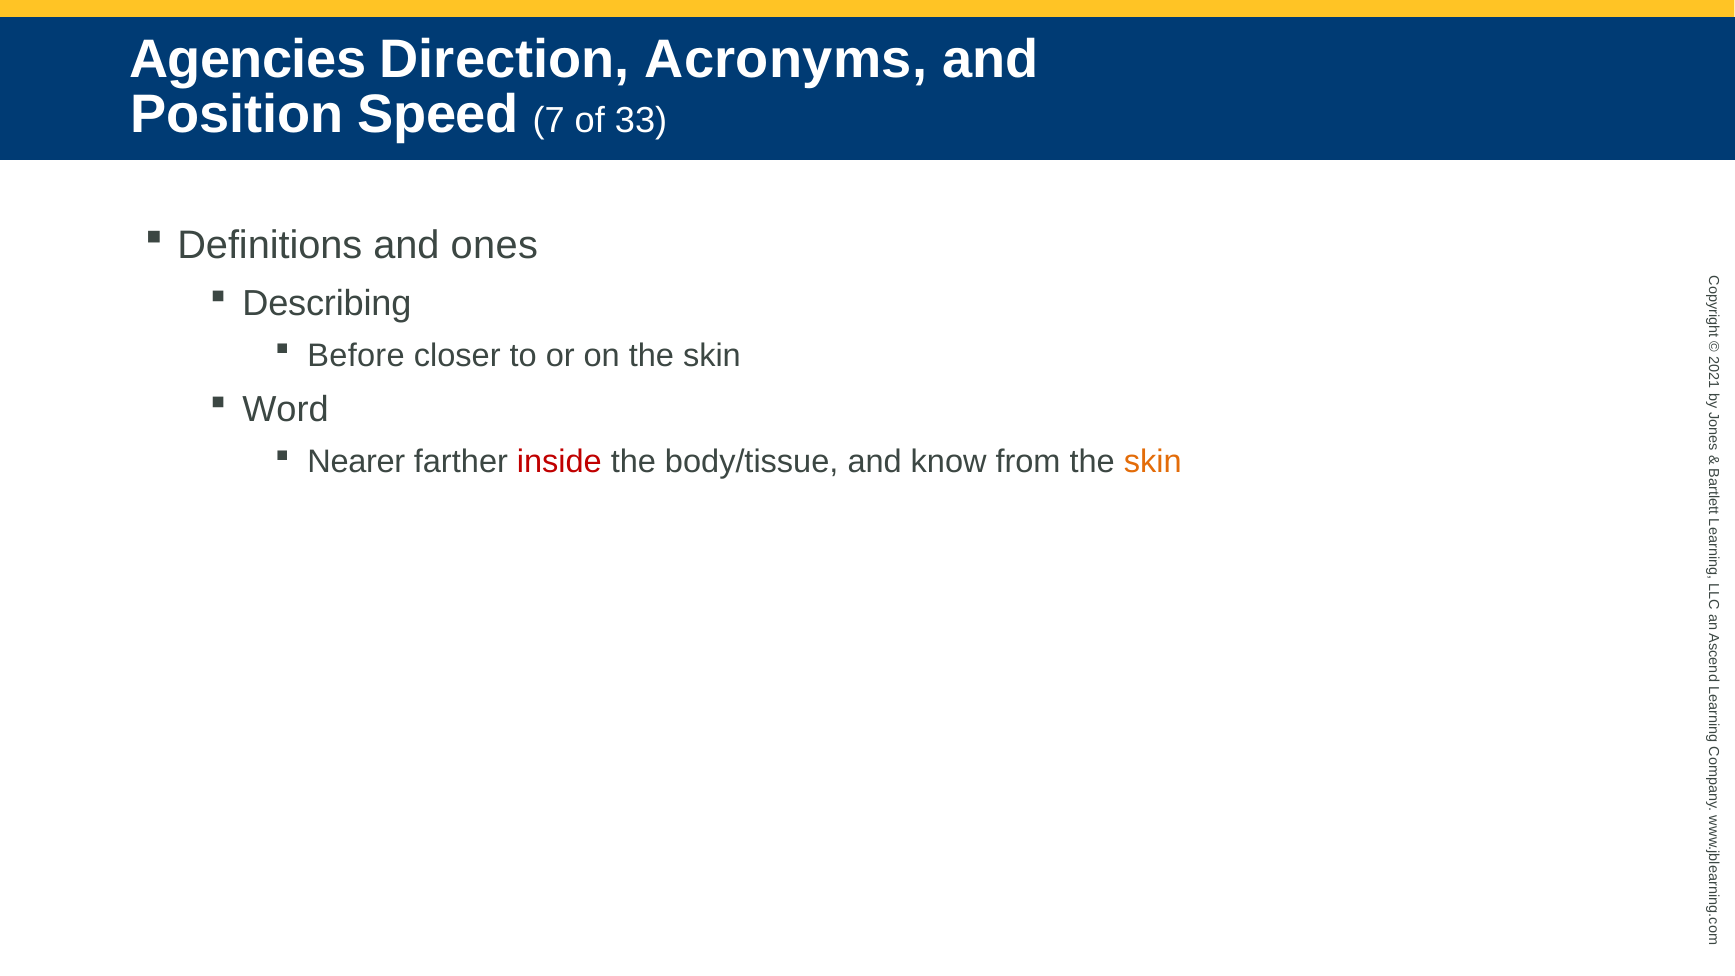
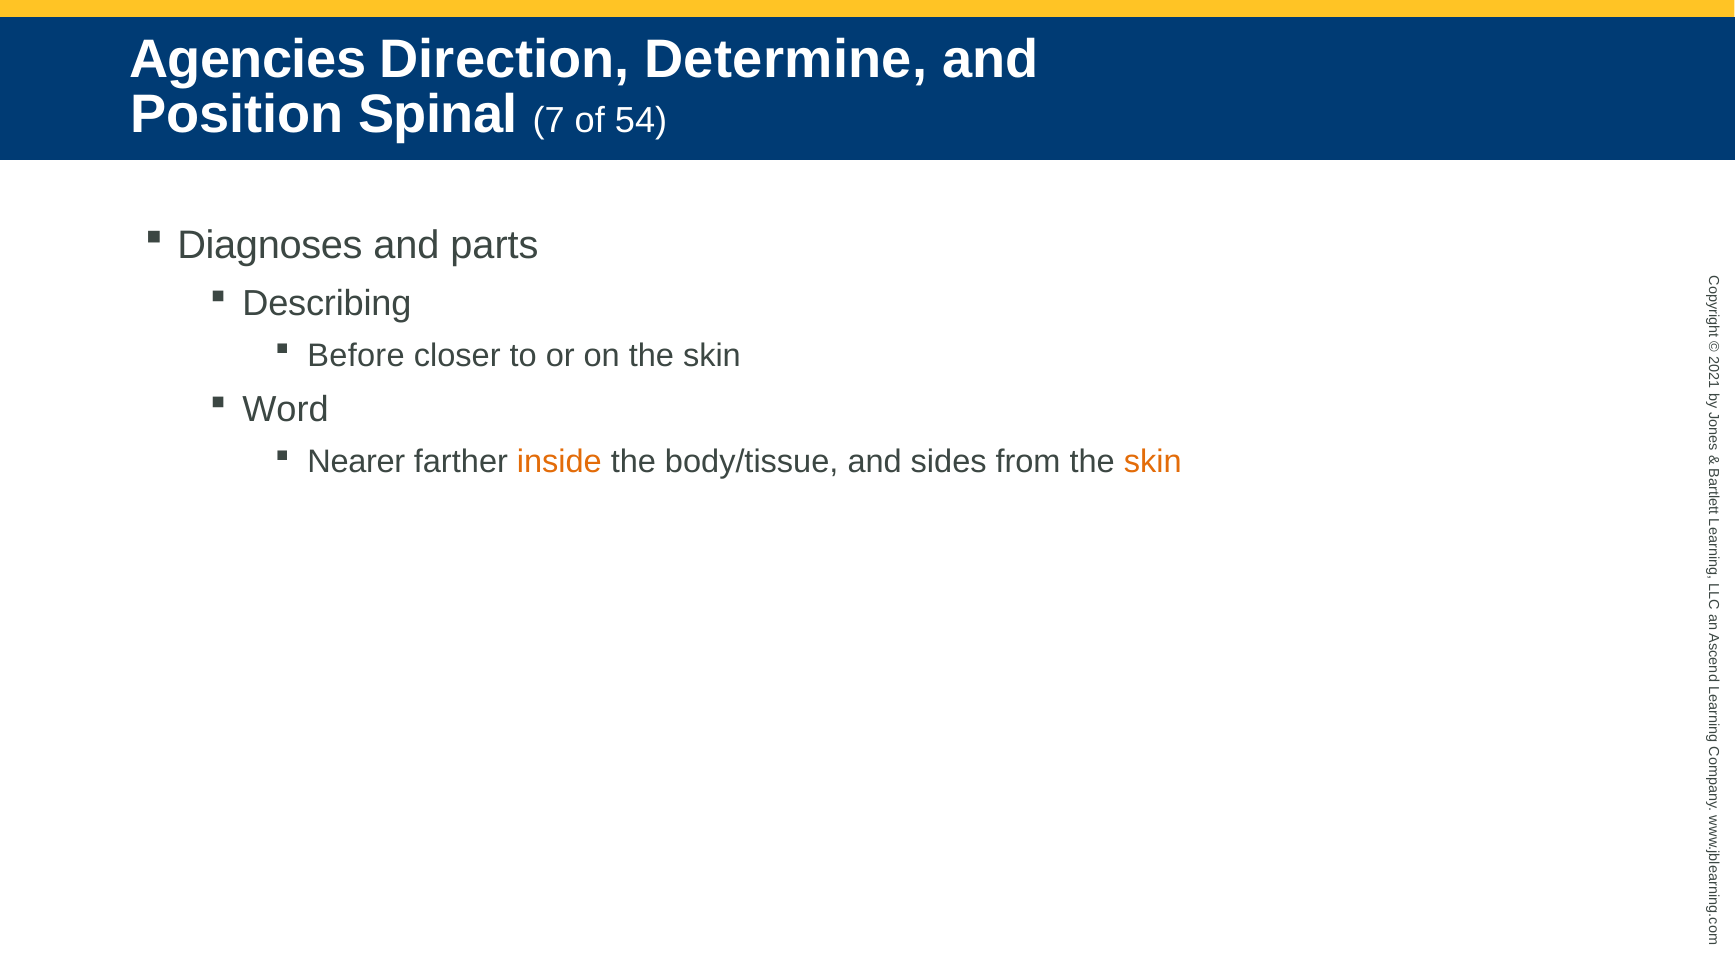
Acronyms: Acronyms -> Determine (786, 60)
Speed: Speed -> Spinal (438, 115)
33: 33 -> 54 (641, 121)
Definitions: Definitions -> Diagnoses (270, 245)
ones: ones -> parts (494, 245)
inside colour: red -> orange (559, 462)
know: know -> sides (949, 462)
